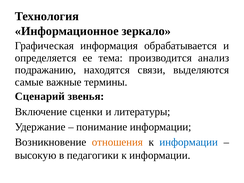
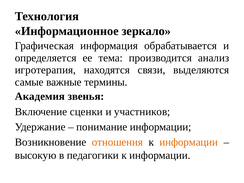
подражанию: подражанию -> игротерапия (45, 70)
Сценарий: Сценарий -> Академия (40, 96)
литературы: литературы -> участников (142, 112)
информации colour: blue -> orange (189, 142)
